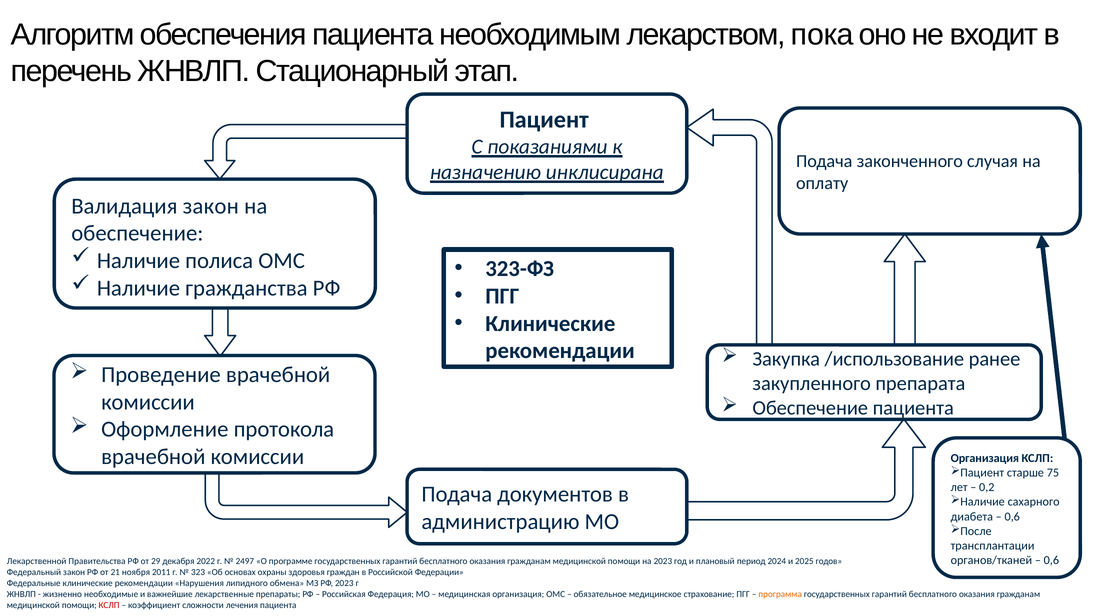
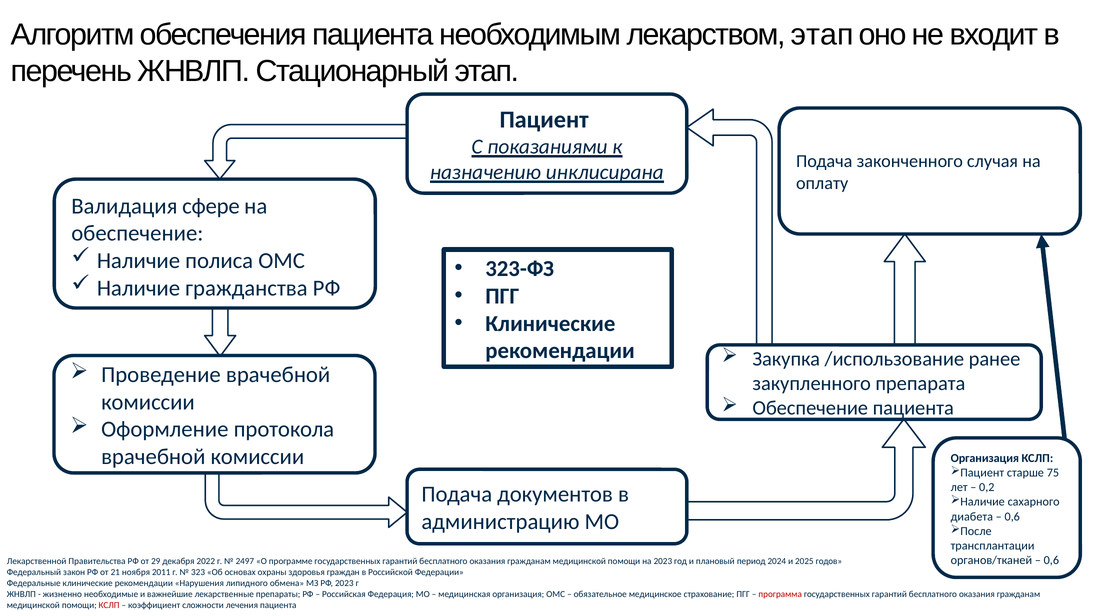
лекарством пока: пока -> этап (822, 35)
Валидация закон: закон -> сфере (211, 206)
программа colour: orange -> red (780, 594)
